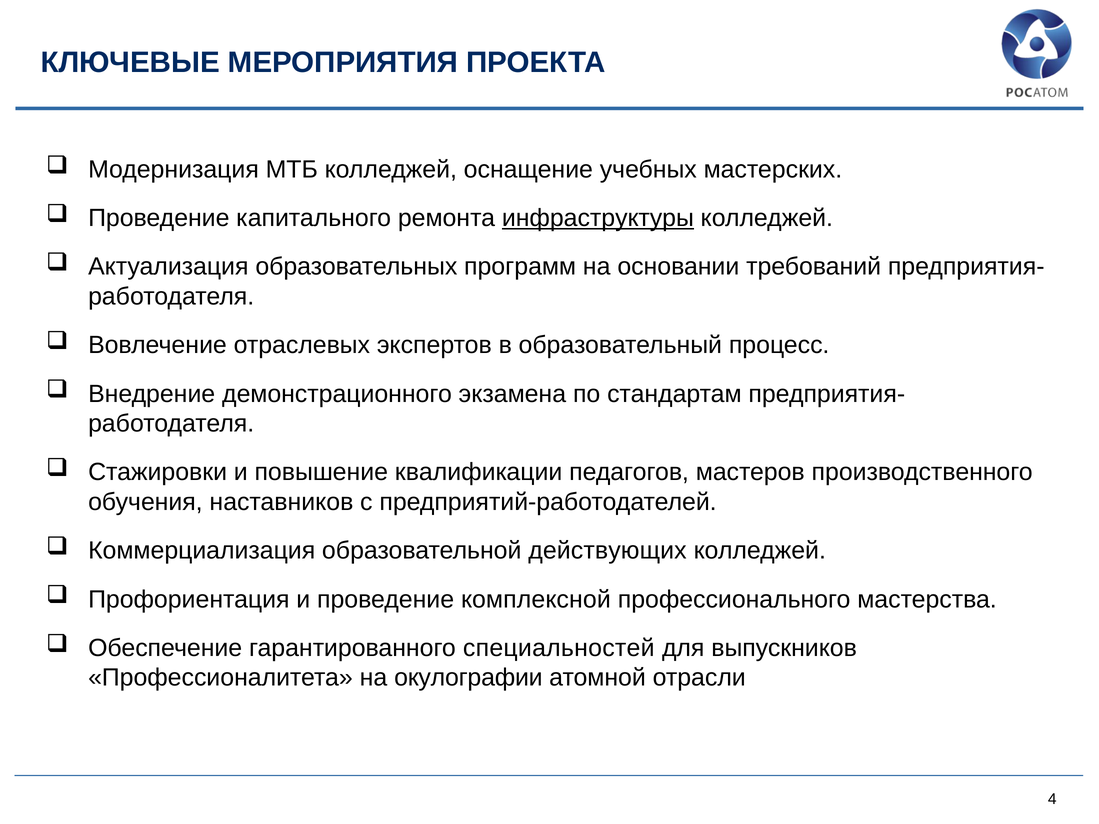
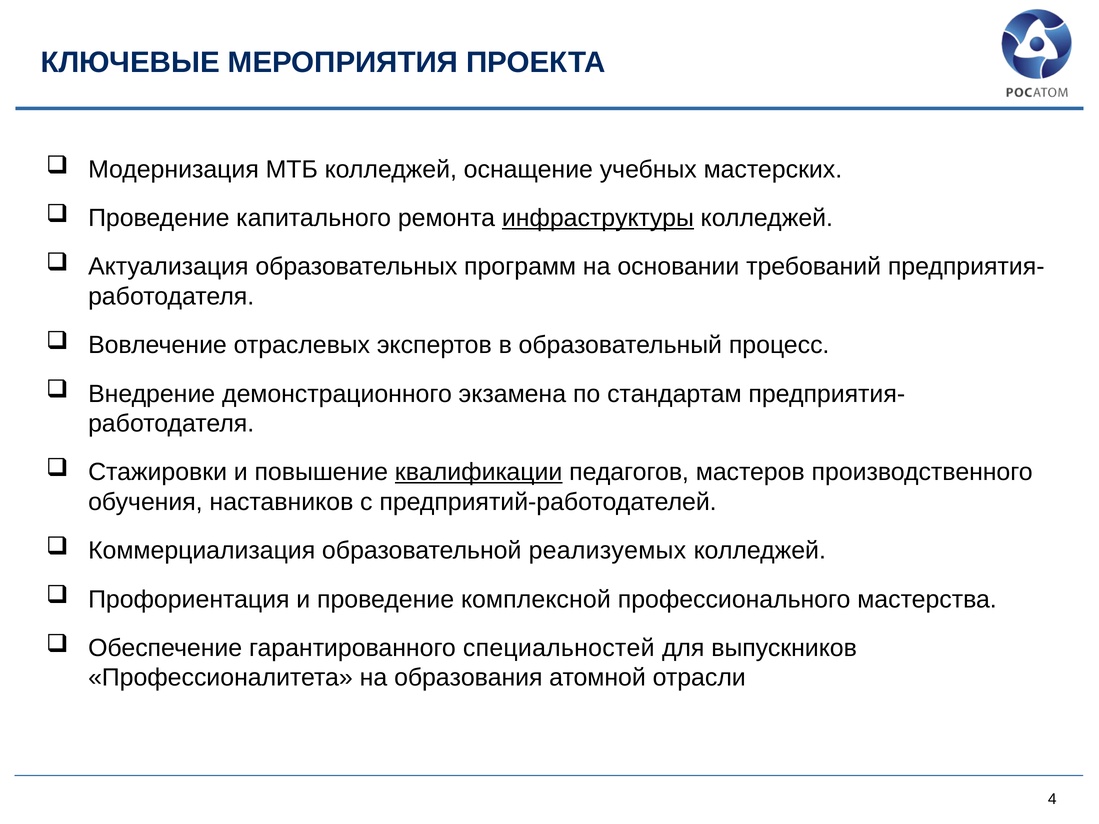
квалификации underline: none -> present (479, 472)
действующих: действующих -> реализуемых (607, 551)
окулографии: окулографии -> образования (468, 678)
